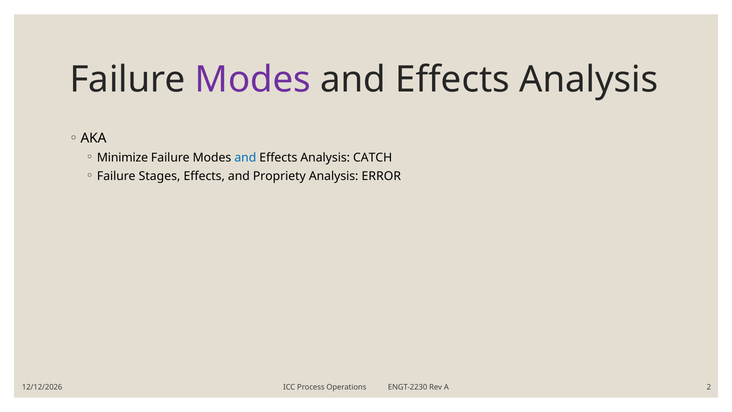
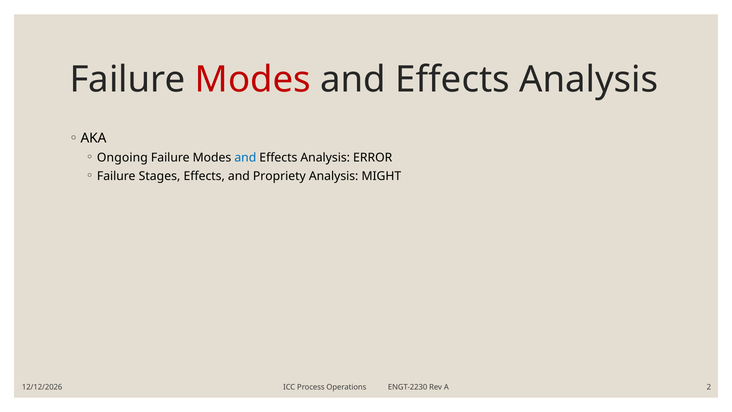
Modes colour: purple -> red (253, 80)
Minimize: Minimize -> Ongoing (122, 157)
CATCH: CATCH -> ERROR (373, 157)
ERROR: ERROR -> MIGHT (381, 176)
